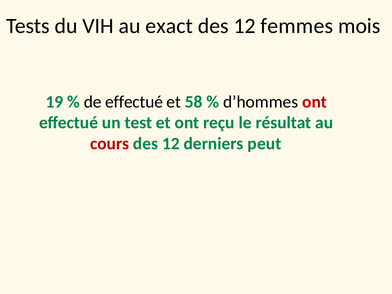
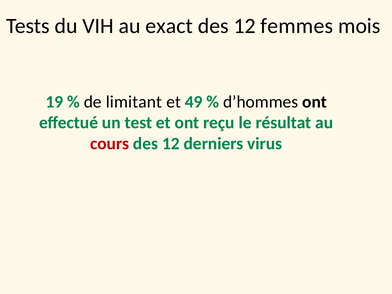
de effectué: effectué -> limitant (134, 102)
58: 58 -> 49 (194, 102)
ont colour: red -> black (315, 102)
peut: peut -> virus (265, 144)
